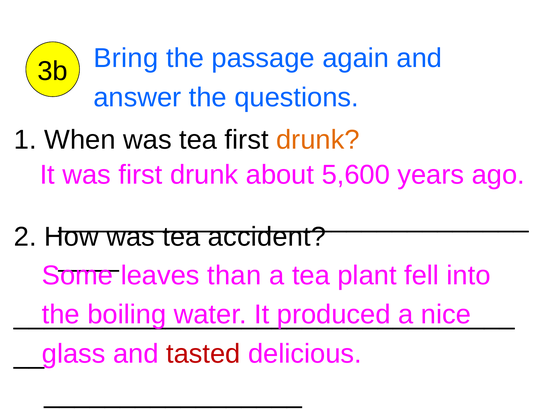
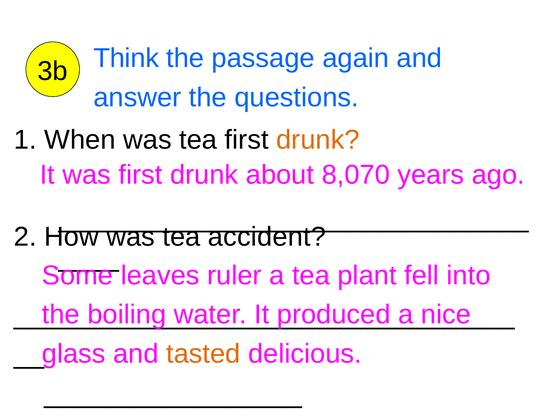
Bring: Bring -> Think (126, 58)
5,600: 5,600 -> 8,070 (356, 175)
than: than -> ruler (234, 276)
tasted colour: red -> orange (203, 354)
